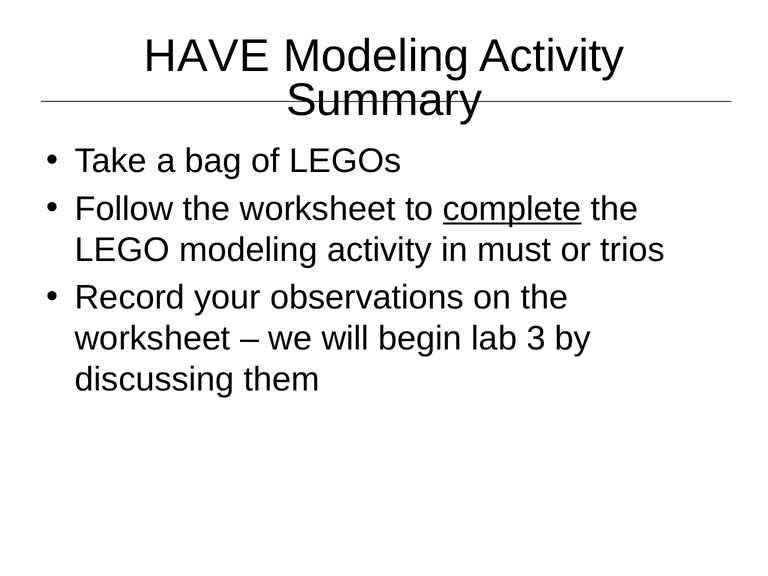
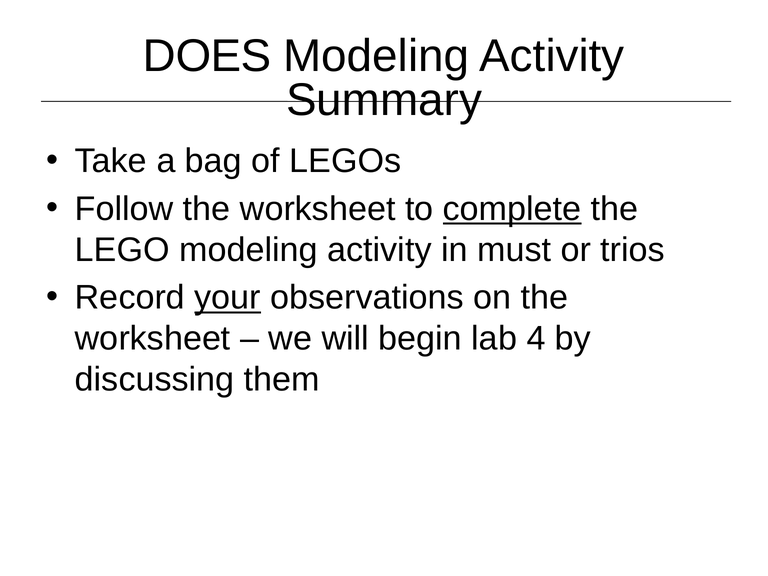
HAVE: HAVE -> DOES (207, 56)
your underline: none -> present (228, 298)
3: 3 -> 4 (536, 339)
